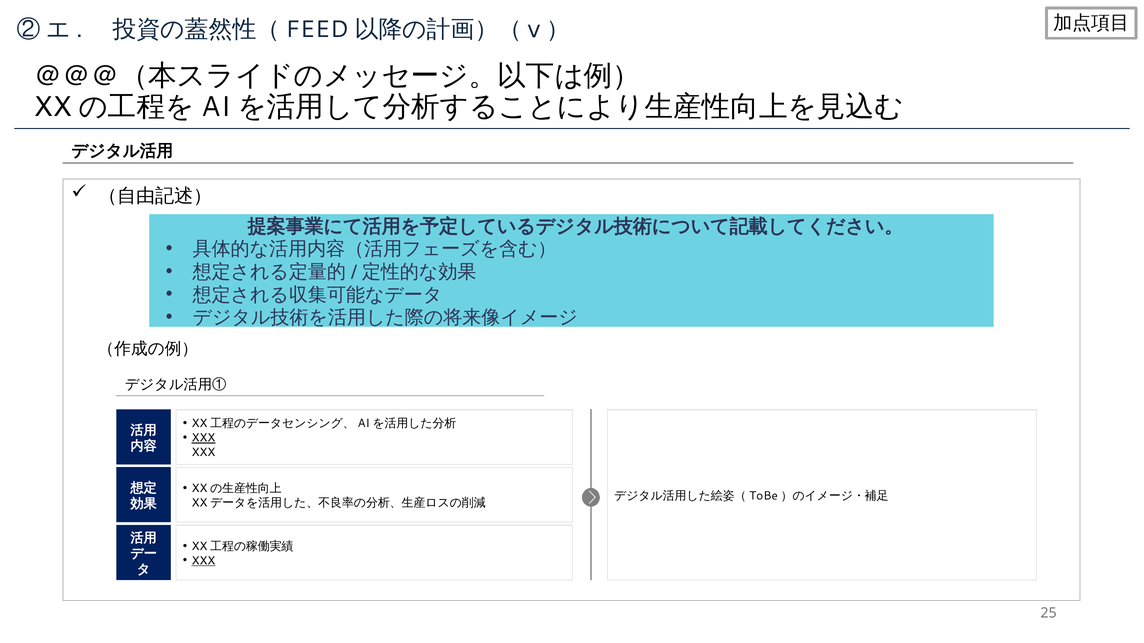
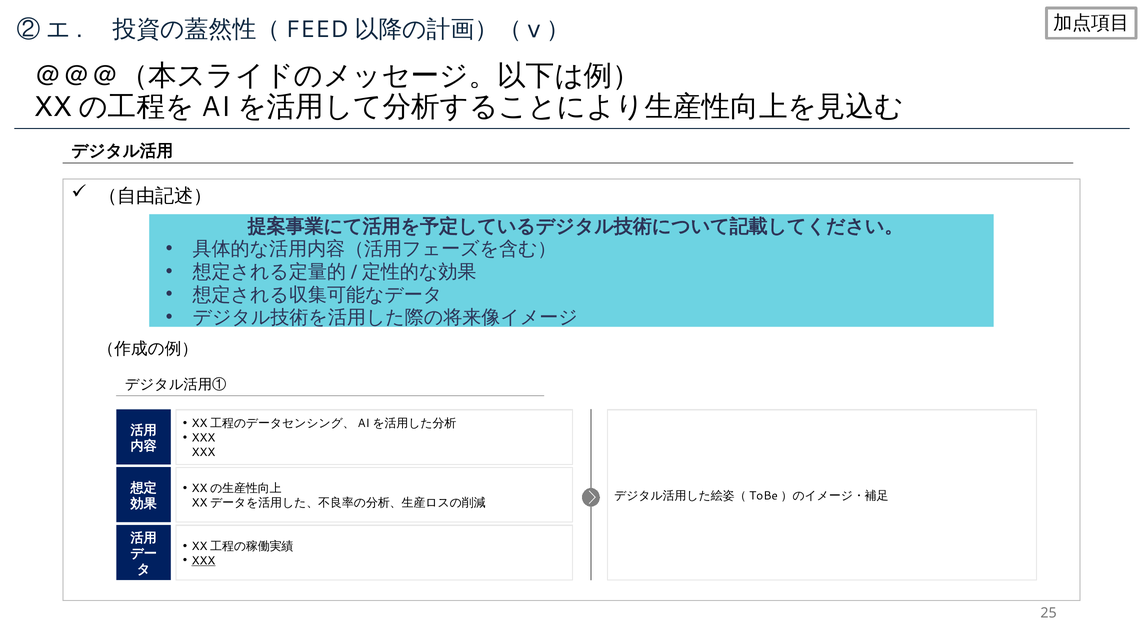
XXX underline: present -> none (203, 438)
